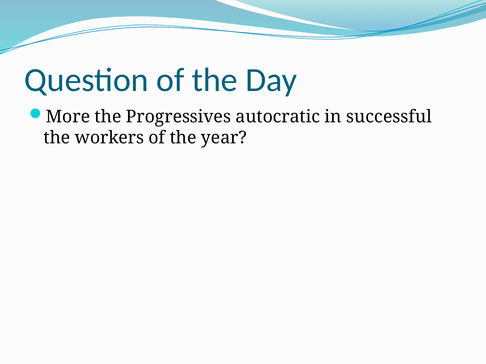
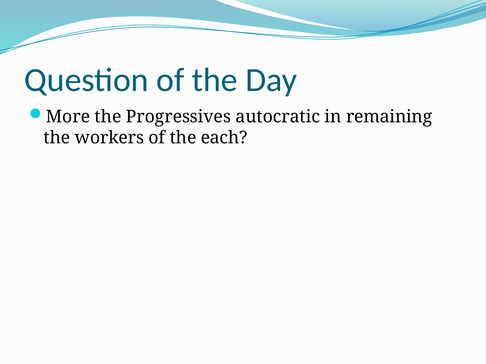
successful: successful -> remaining (389, 117)
year: year -> each (224, 138)
